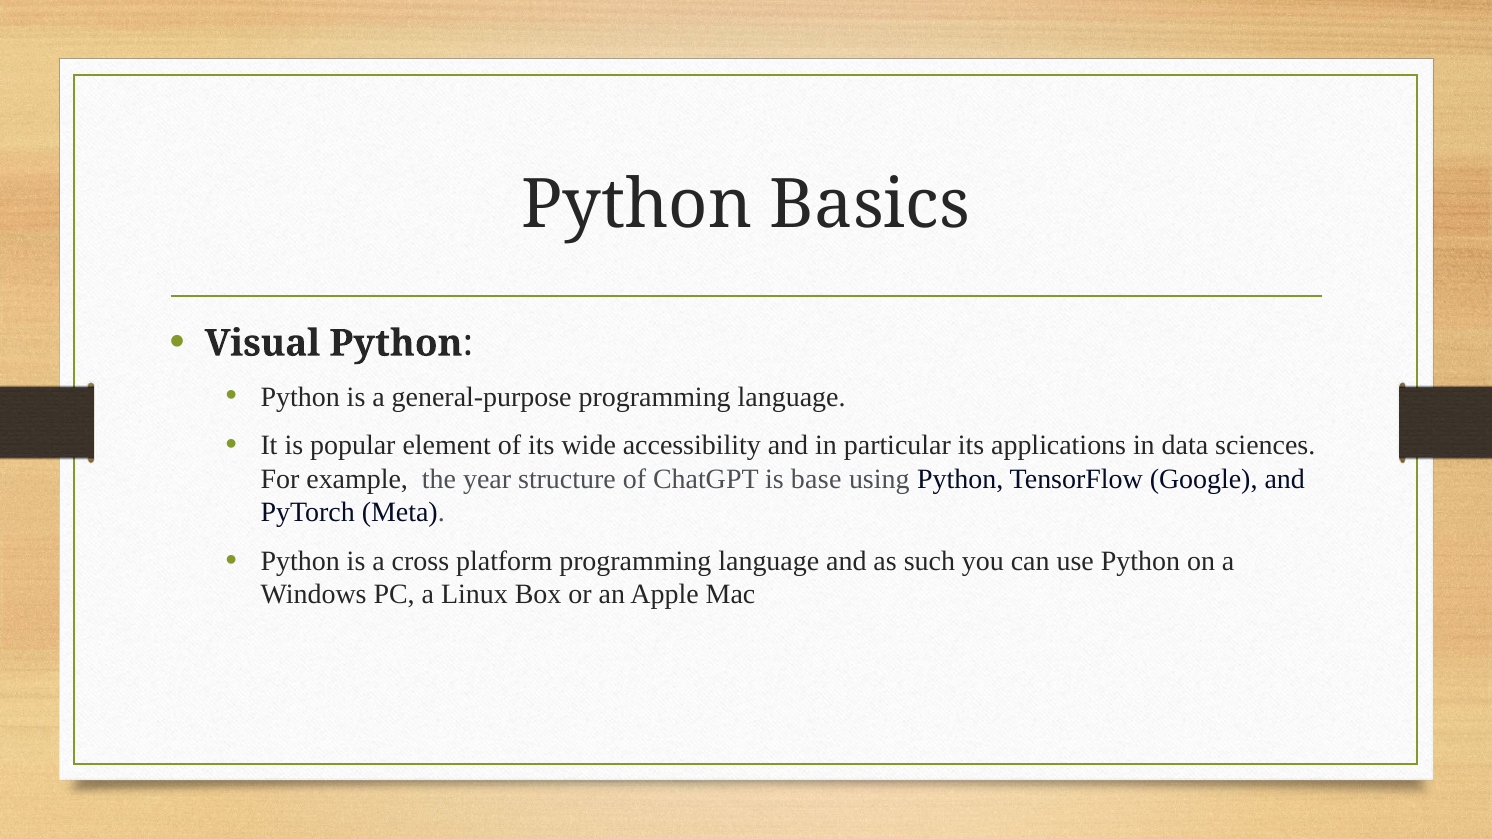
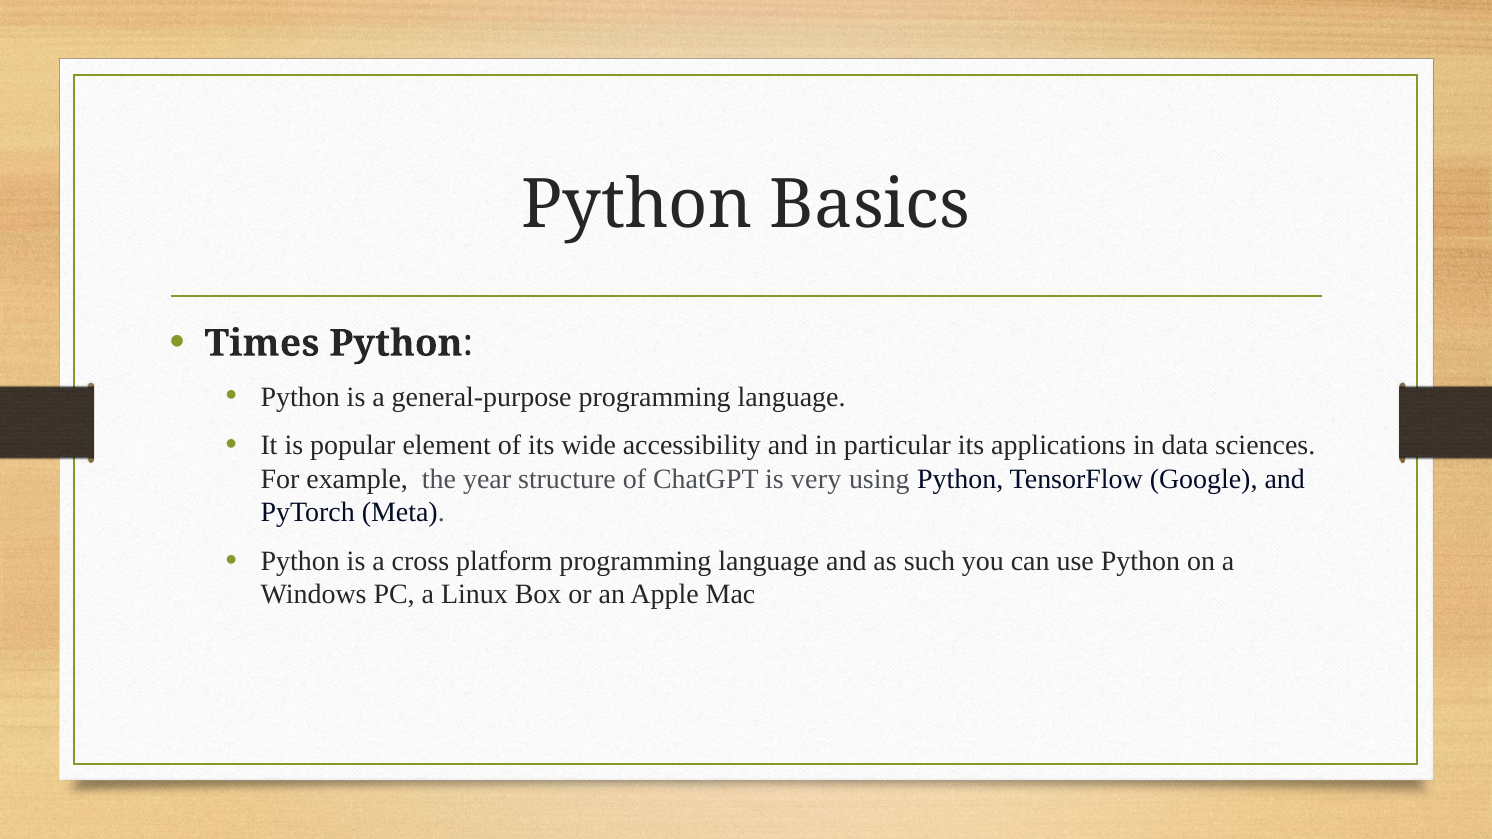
Visual: Visual -> Times (262, 344)
base: base -> very (816, 479)
